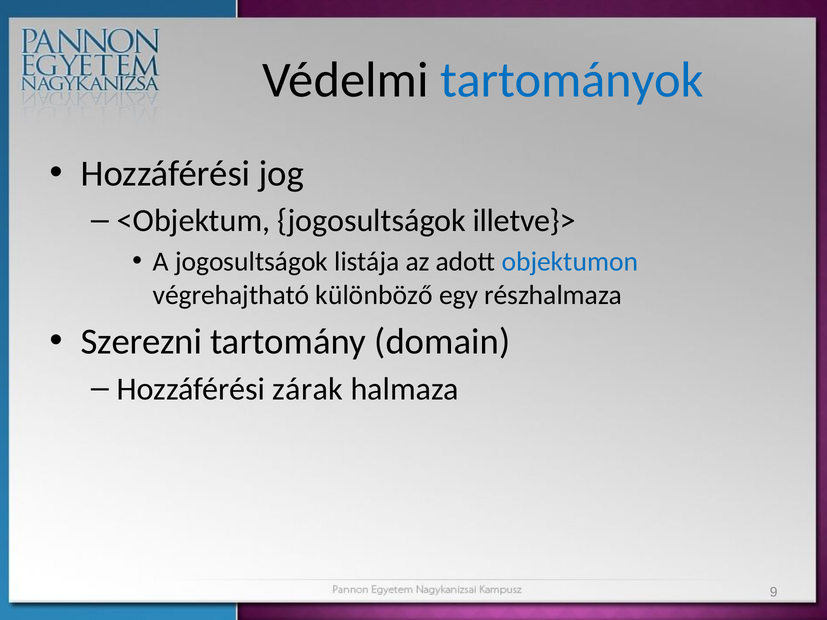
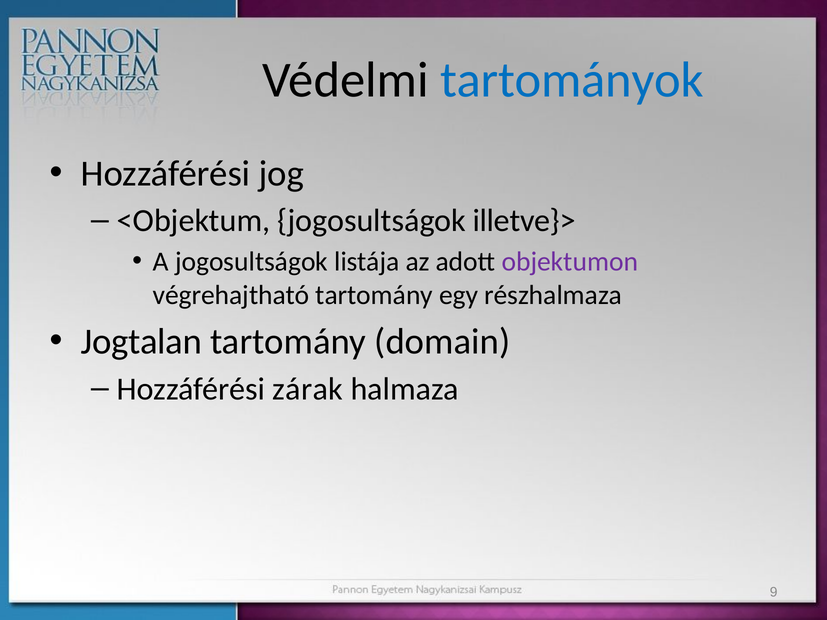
objektumon colour: blue -> purple (570, 262)
végrehajtható különböző: különböző -> tartomány (374, 295)
Szerezni: Szerezni -> Jogtalan (141, 342)
